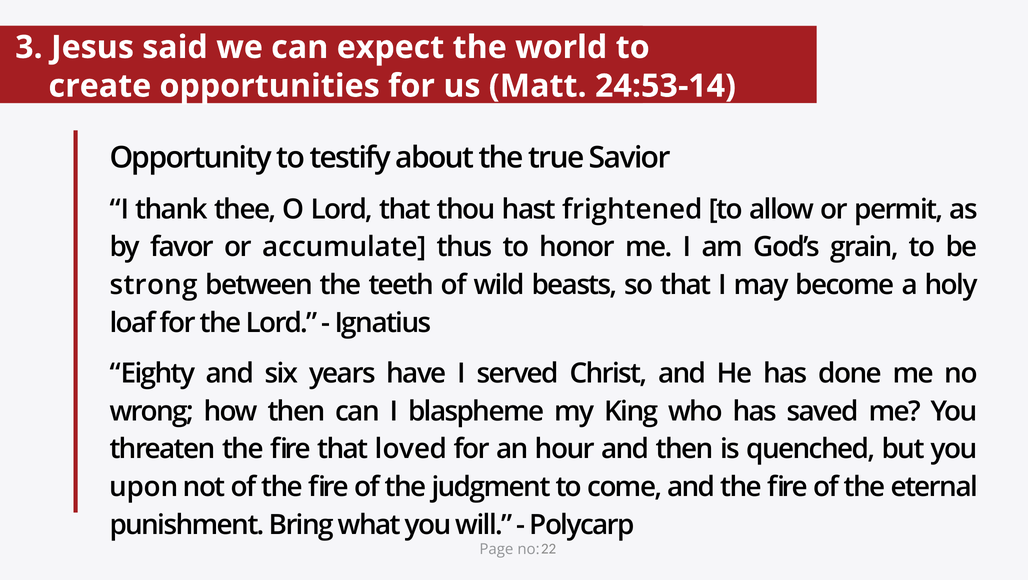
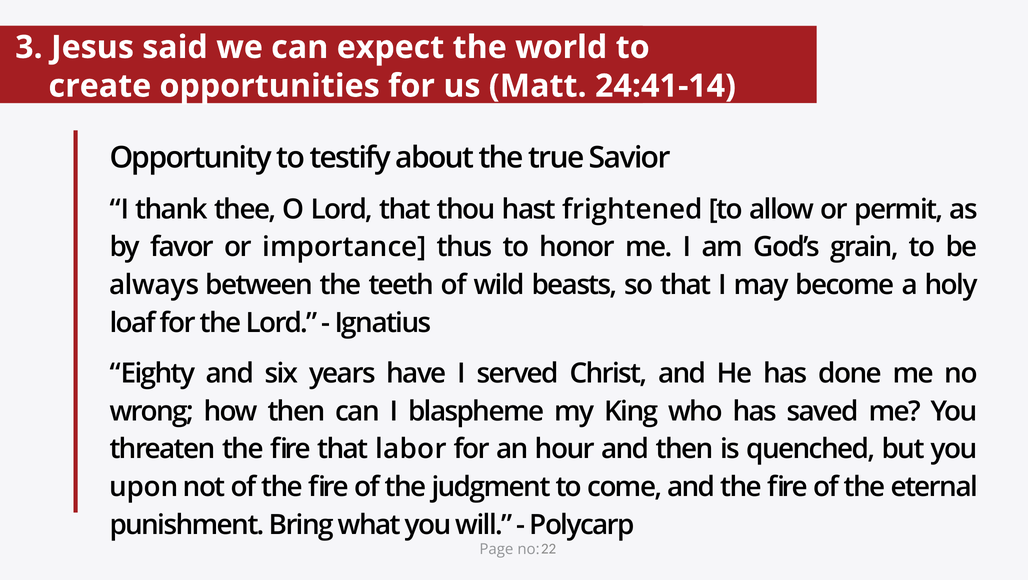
24:53-14: 24:53-14 -> 24:41-14 (665, 86)
accumulate: accumulate -> importance (344, 247)
strong: strong -> always (154, 285)
loved: loved -> labor (411, 449)
